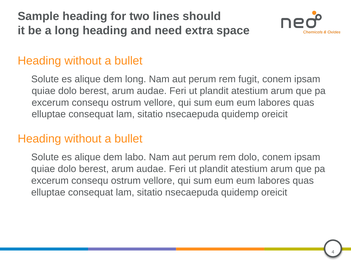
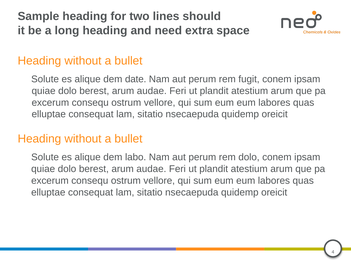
dem long: long -> date (136, 79)
